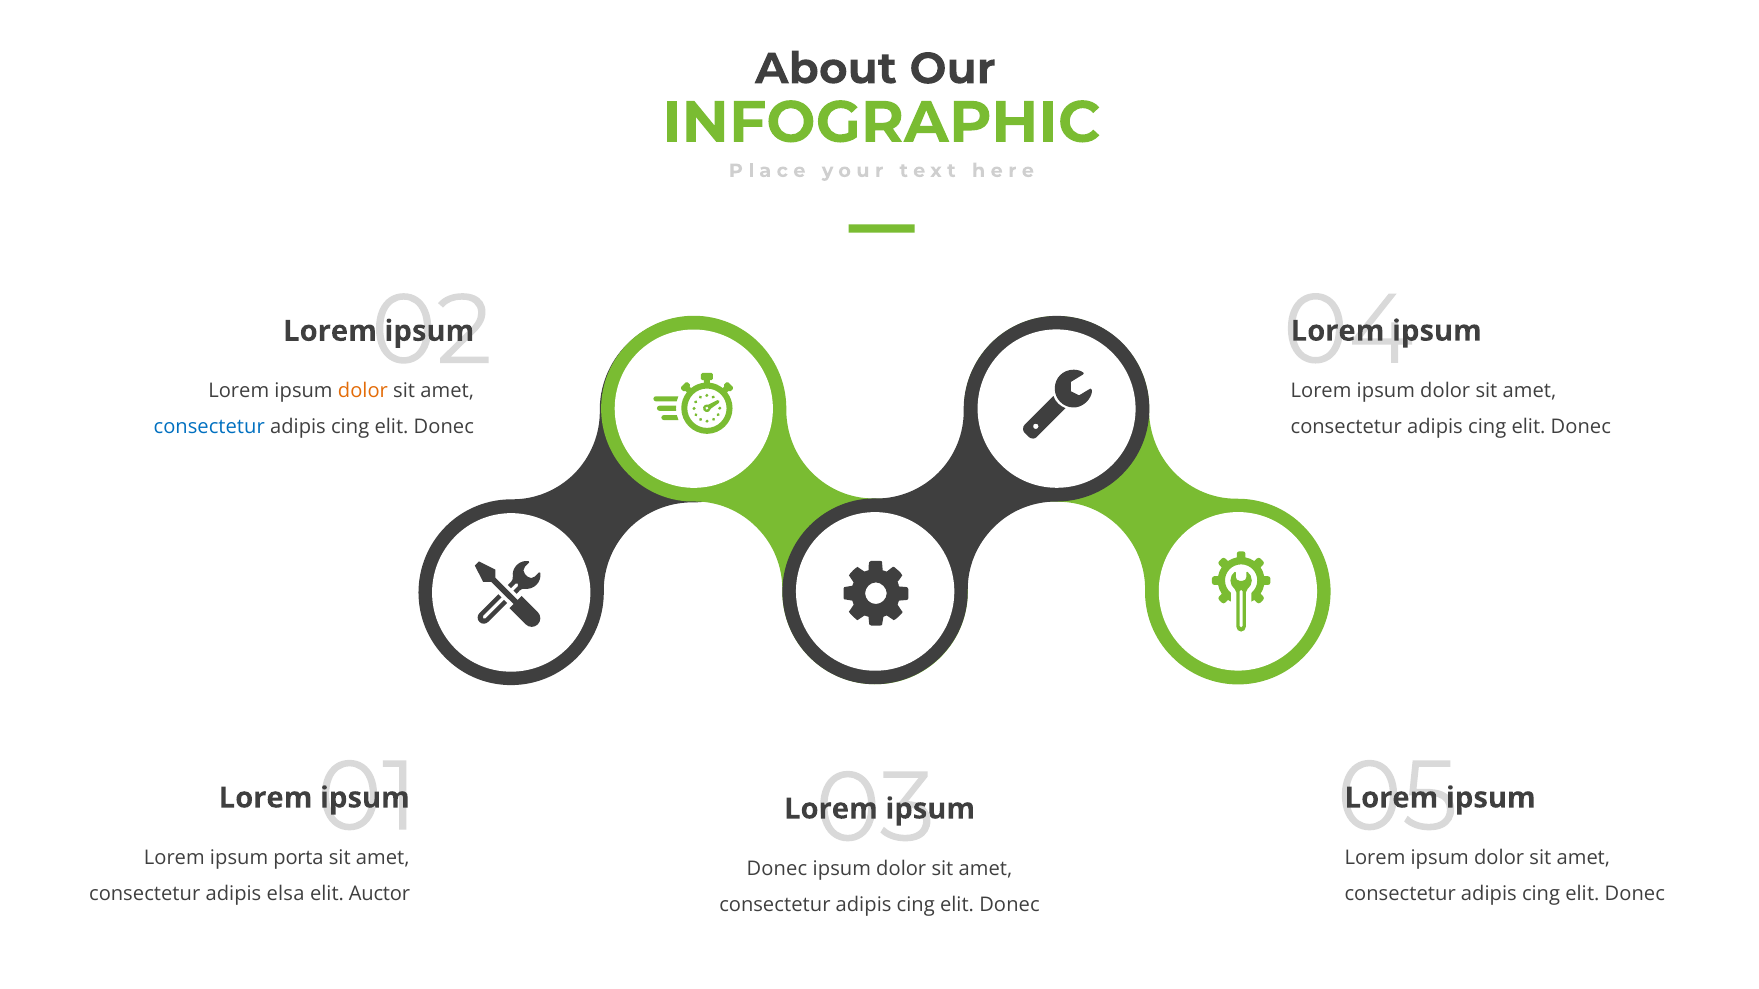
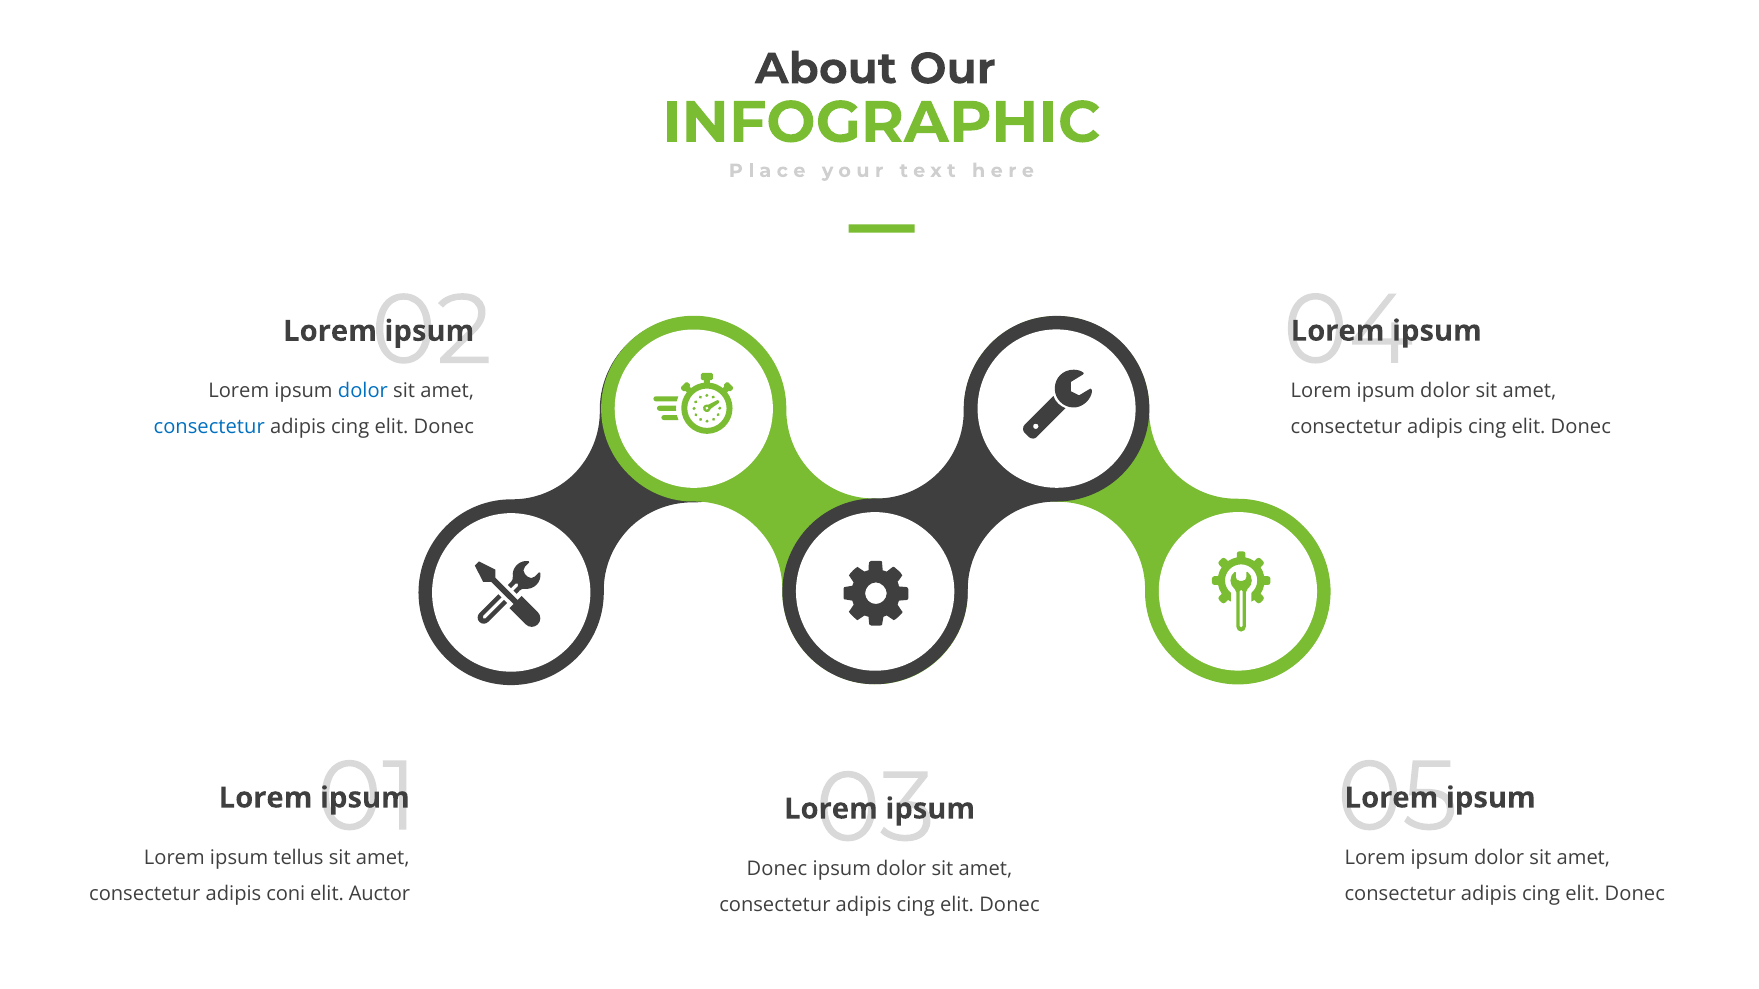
dolor colour: orange -> blue (363, 391)
porta: porta -> tellus (299, 858)
elsa: elsa -> coni (286, 894)
